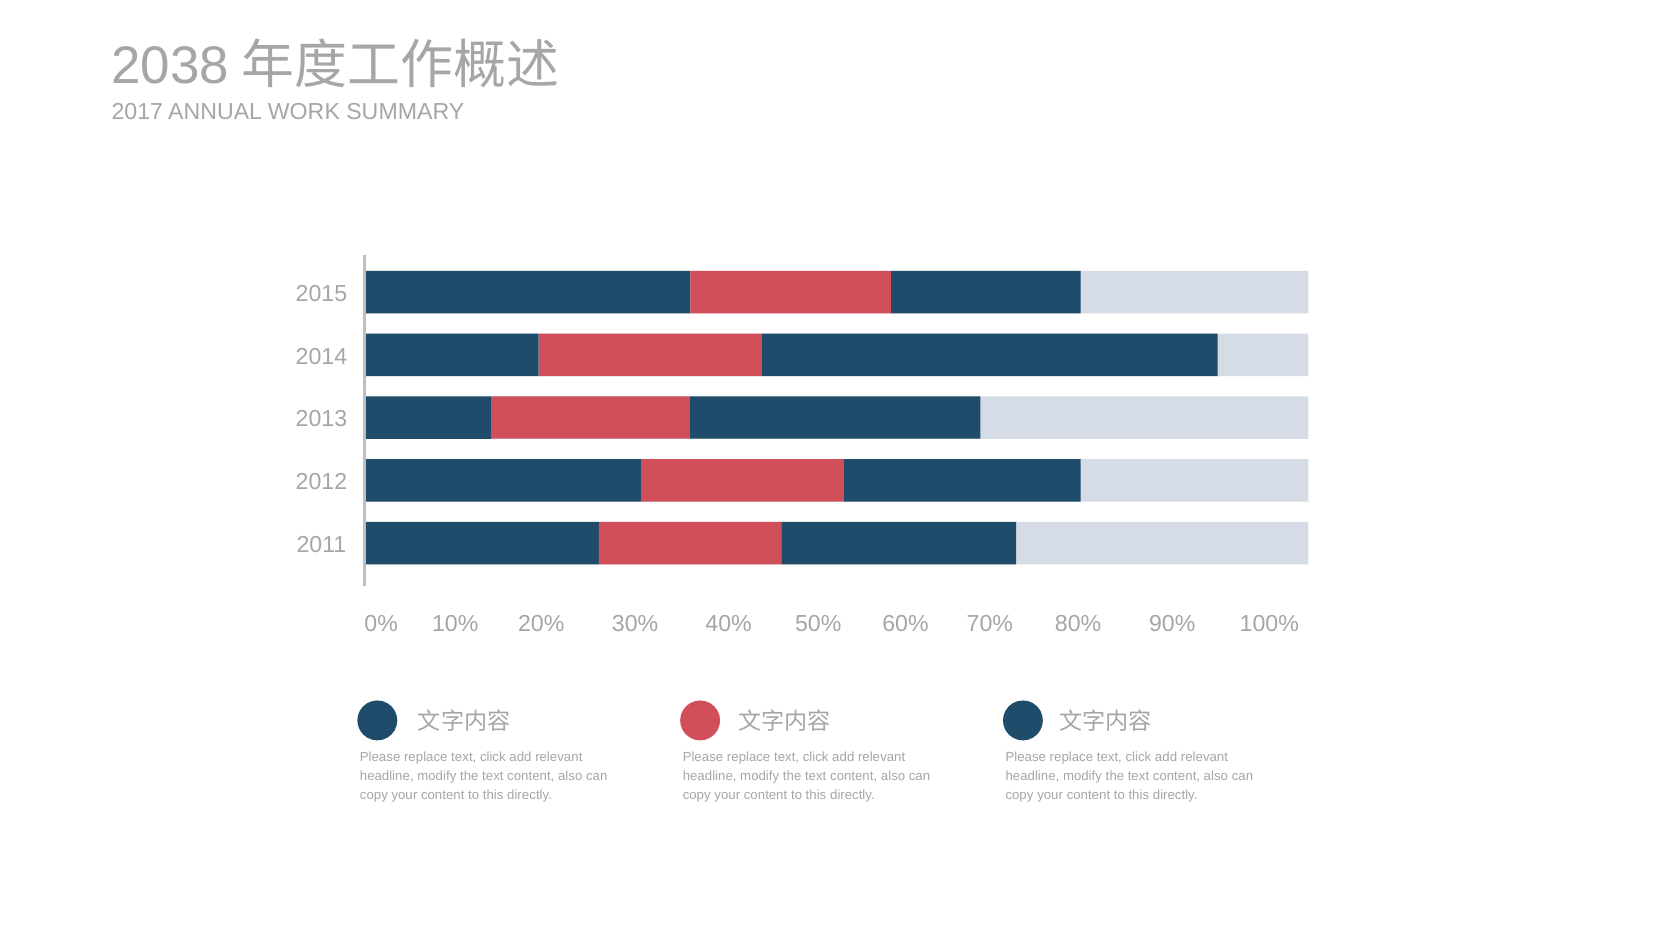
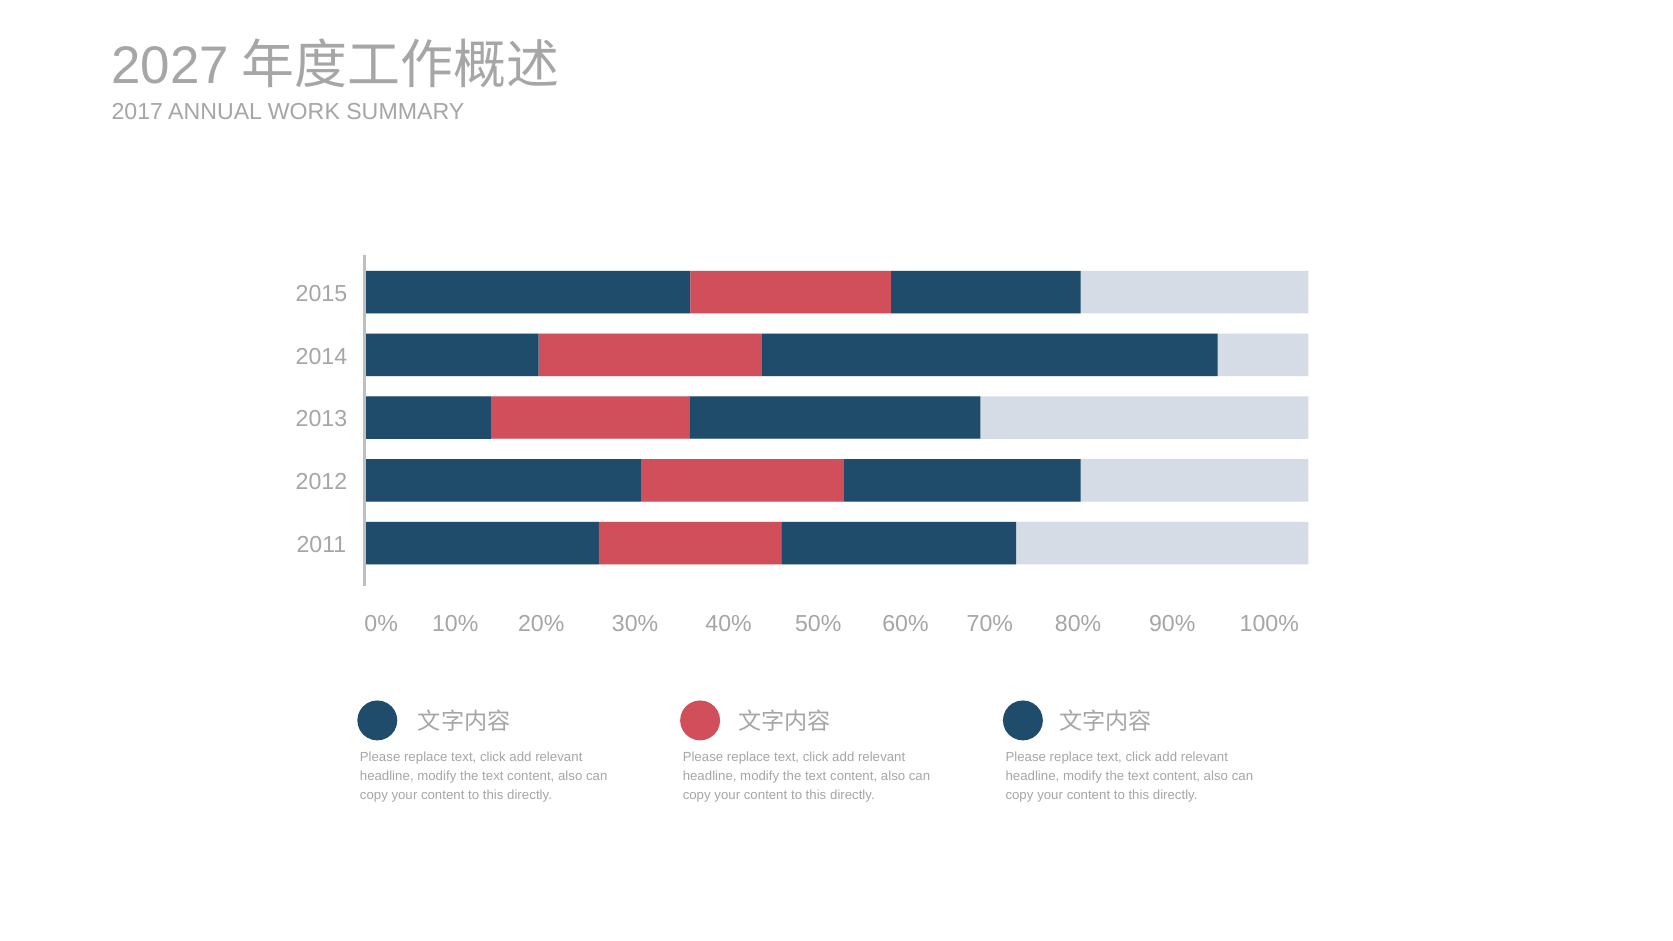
2038: 2038 -> 2027 (170, 66)
